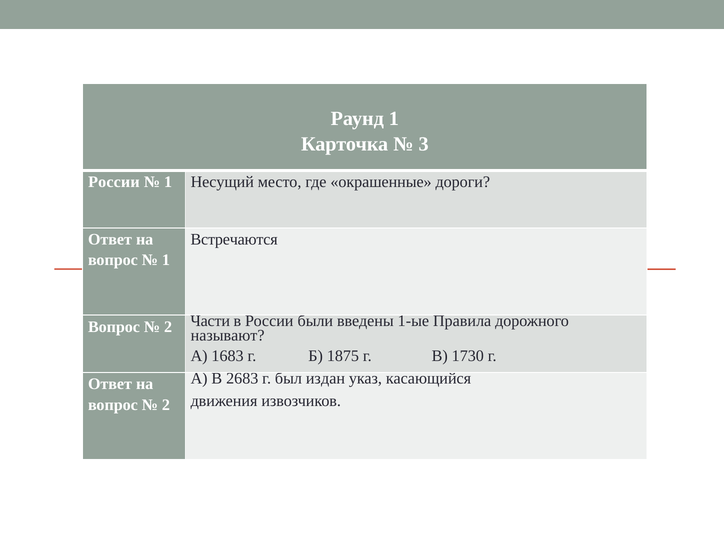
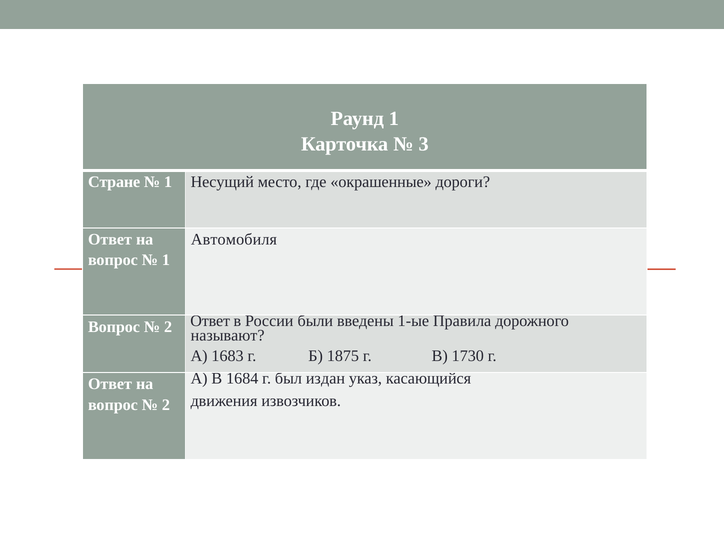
России: России -> Стране (114, 182)
Встречаются: Встречаются -> Автомобиля (234, 240)
2 Части: Части -> Ответ (210, 321)
2683: 2683 -> 1684 (242, 378)
